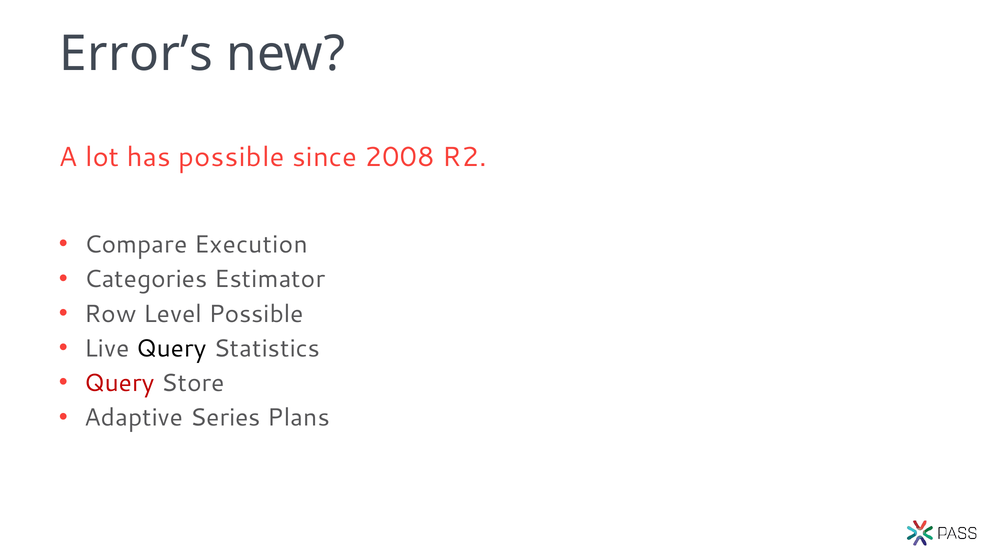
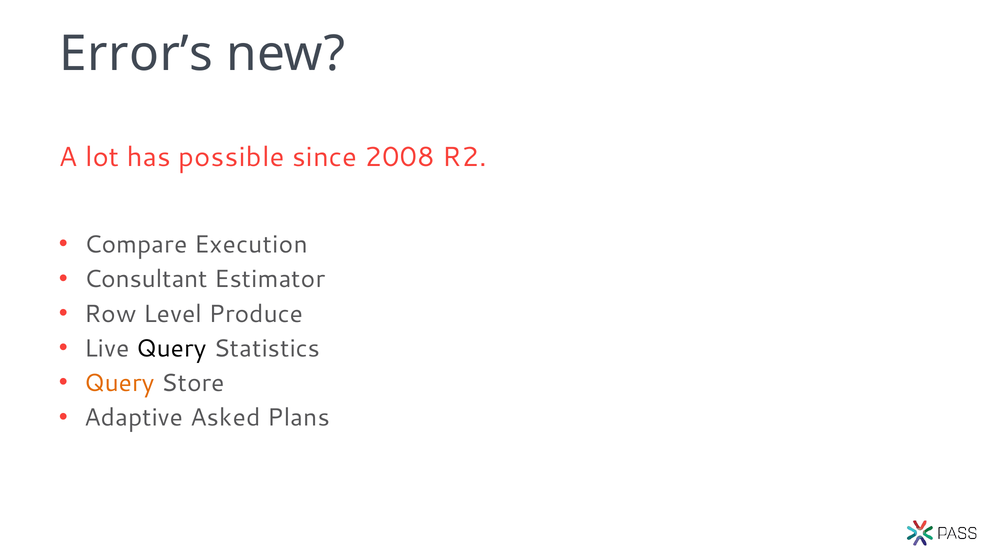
Categories: Categories -> Consultant (146, 279)
Level Possible: Possible -> Produce (256, 314)
Query colour: red -> orange (119, 383)
Series: Series -> Asked (225, 418)
